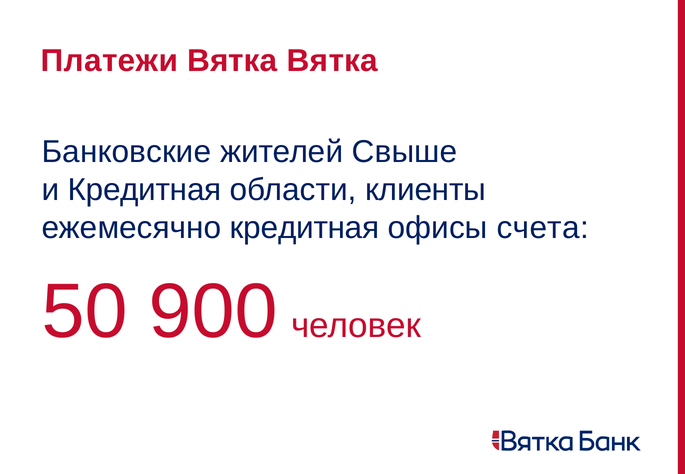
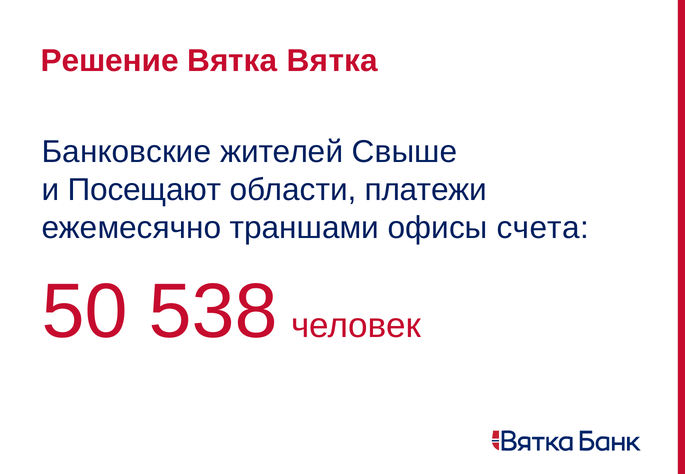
Платежи: Платежи -> Решение (110, 61)
и Кредитная: Кредитная -> Посещают (145, 190)
клиенты: клиенты -> платежи (426, 190)
ежемесячно кредитная: кредитная -> траншами (304, 228)
900: 900 -> 538 (213, 312)
